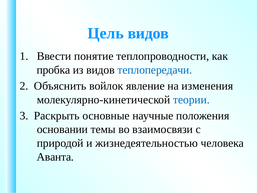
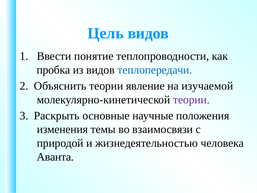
Объяснить войлок: войлок -> теории (106, 86)
изменения: изменения -> изучаемой (207, 86)
теории colour: blue -> purple (191, 100)
основании: основании -> изменения (62, 129)
